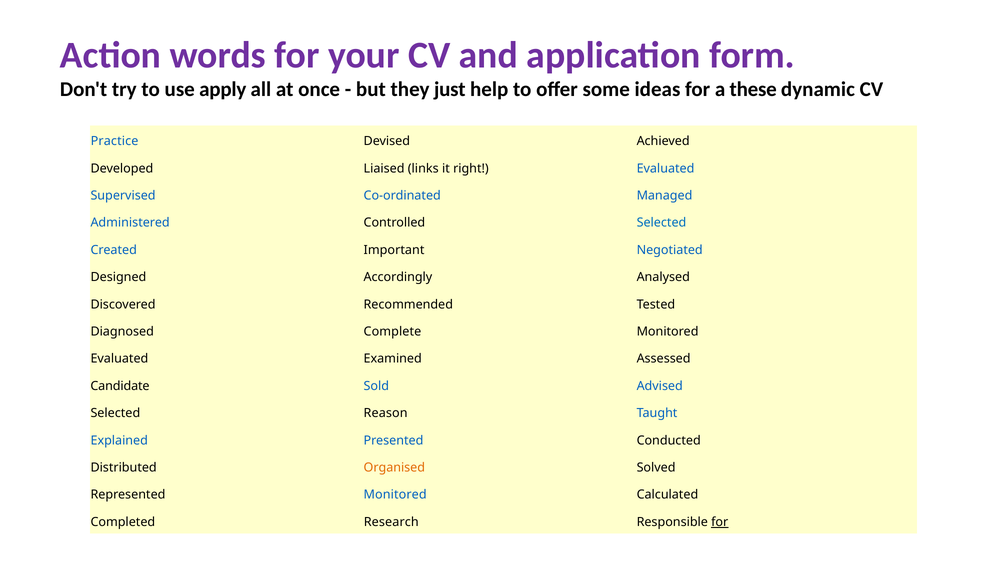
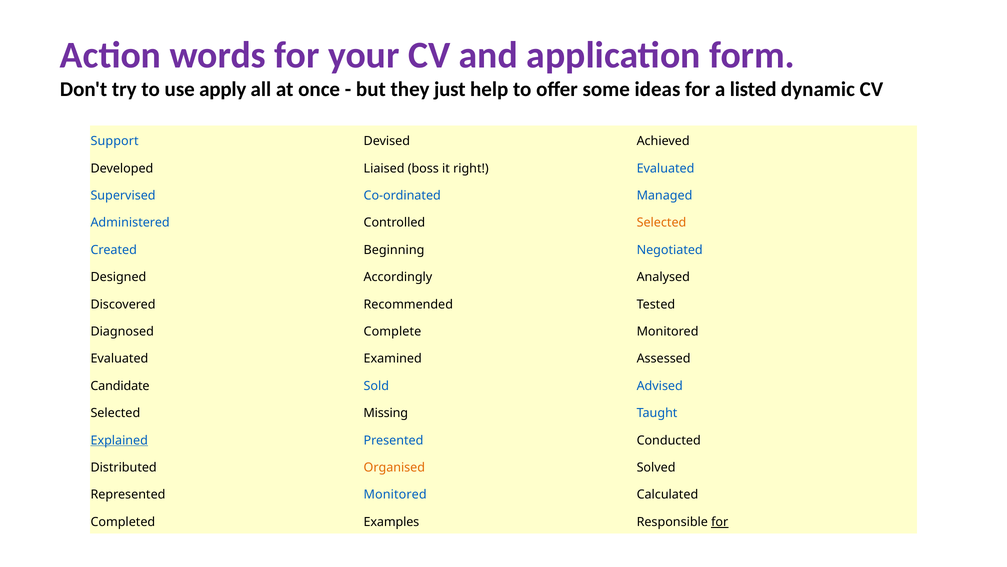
these: these -> listed (753, 89)
Practice: Practice -> Support (115, 141)
links: links -> boss (423, 168)
Selected colour: blue -> orange (661, 223)
Important: Important -> Beginning (394, 250)
Reason: Reason -> Missing (386, 413)
Explained underline: none -> present (119, 440)
Research: Research -> Examples (391, 522)
